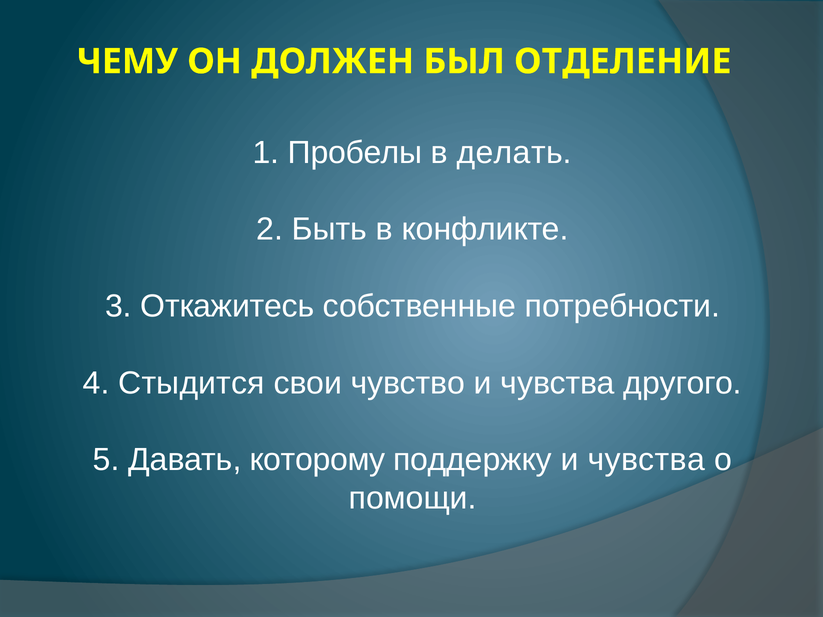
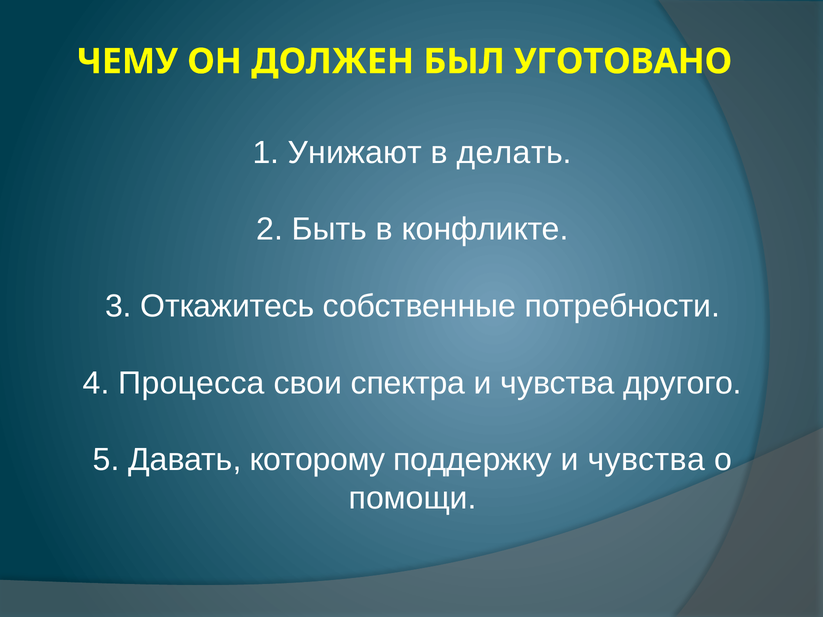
ОТДЕЛЕНИЕ: ОТДЕЛЕНИЕ -> УГОТОВАНО (623, 62)
Пробелы: Пробелы -> Унижают (355, 153)
Стыдится: Стыдится -> Процесса (191, 383)
чувство: чувство -> спектра (408, 383)
